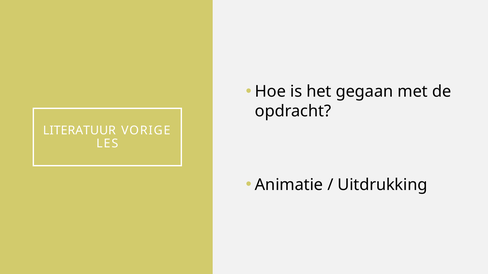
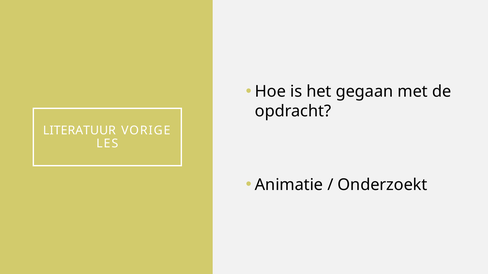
Uitdrukking: Uitdrukking -> Onderzoekt (383, 185)
